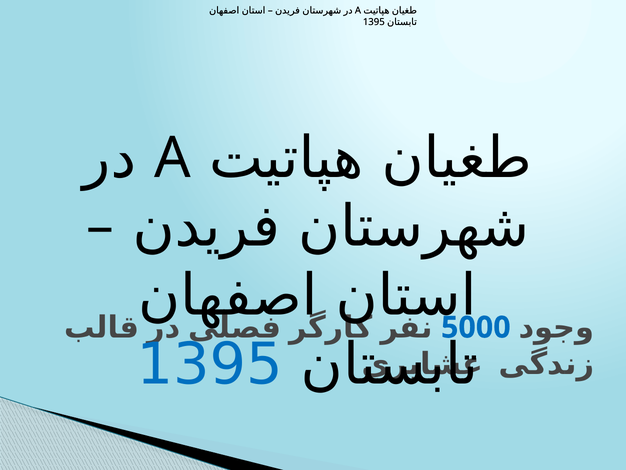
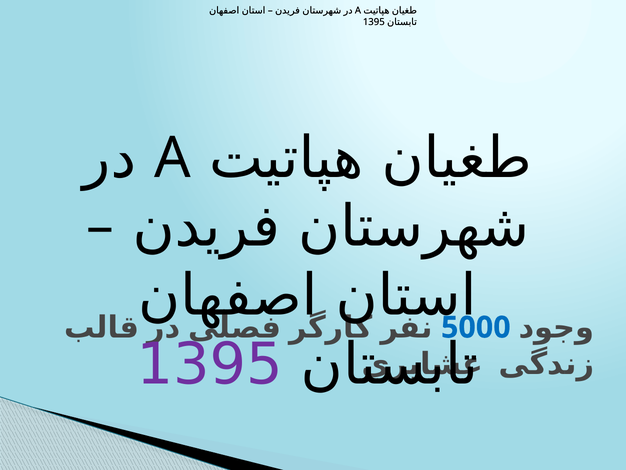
1395 colour: blue -> purple (210, 365)
